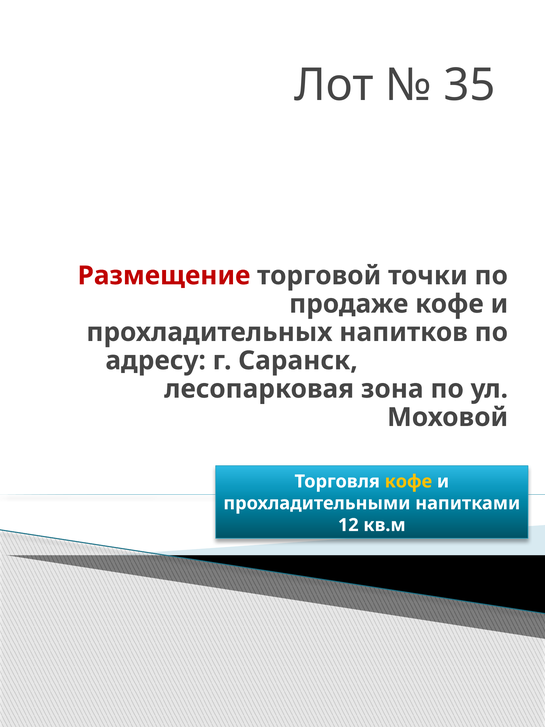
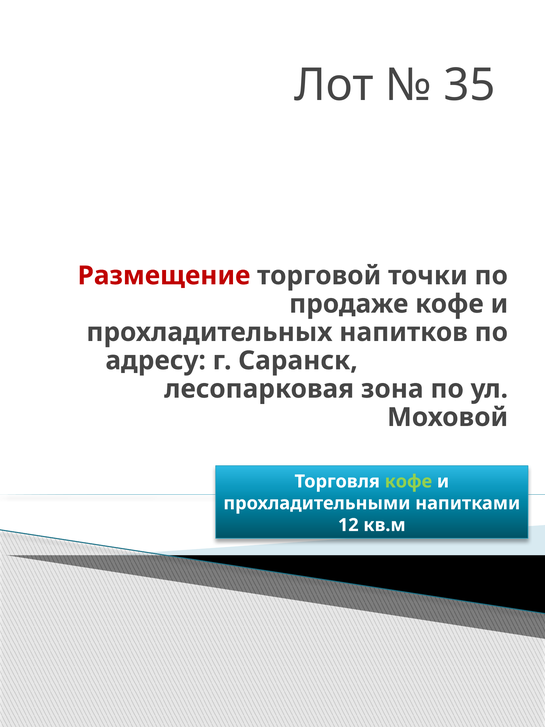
кофе colour: yellow -> light green (408, 481)
